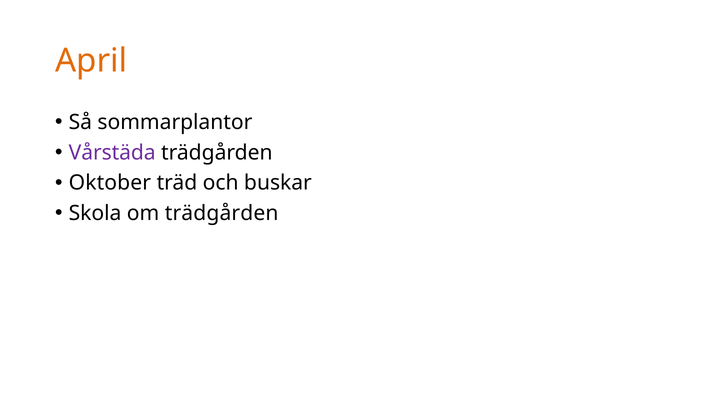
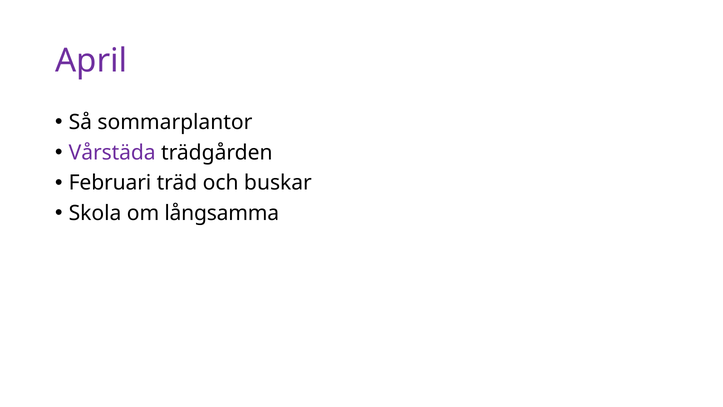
April colour: orange -> purple (91, 61)
Oktober: Oktober -> Februari (110, 183)
om trädgården: trädgården -> långsamma (222, 213)
